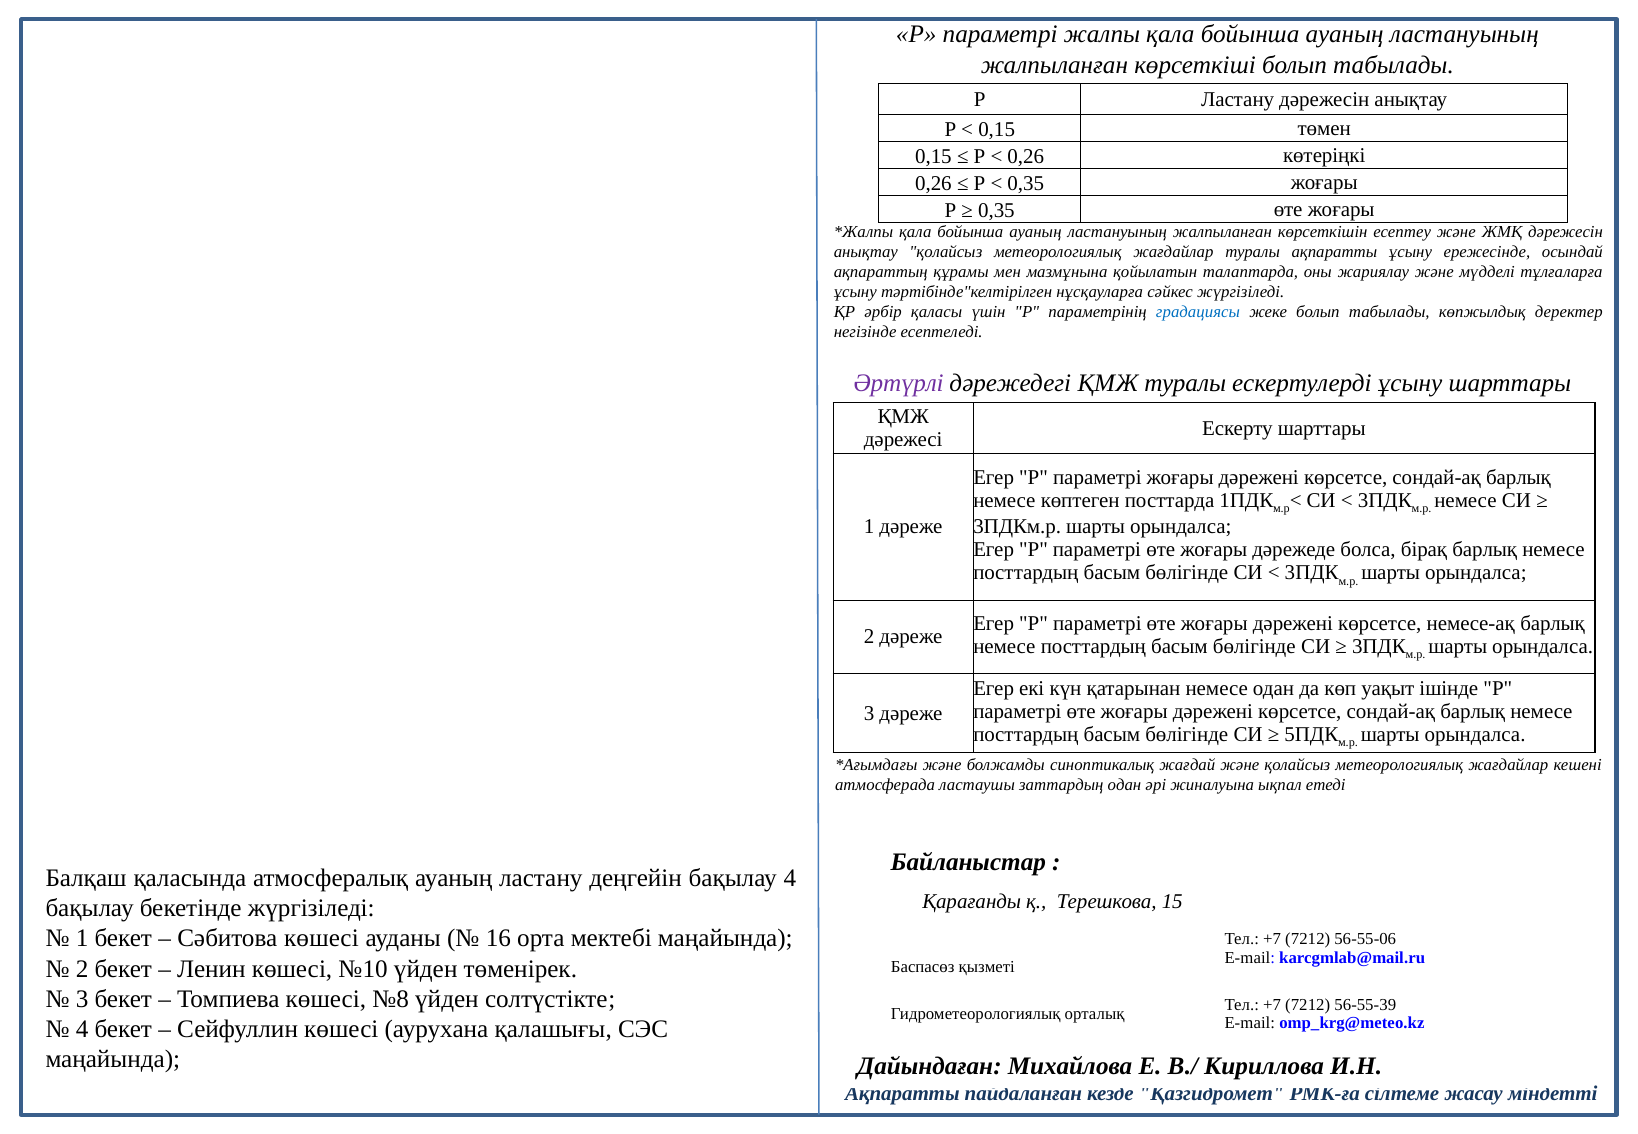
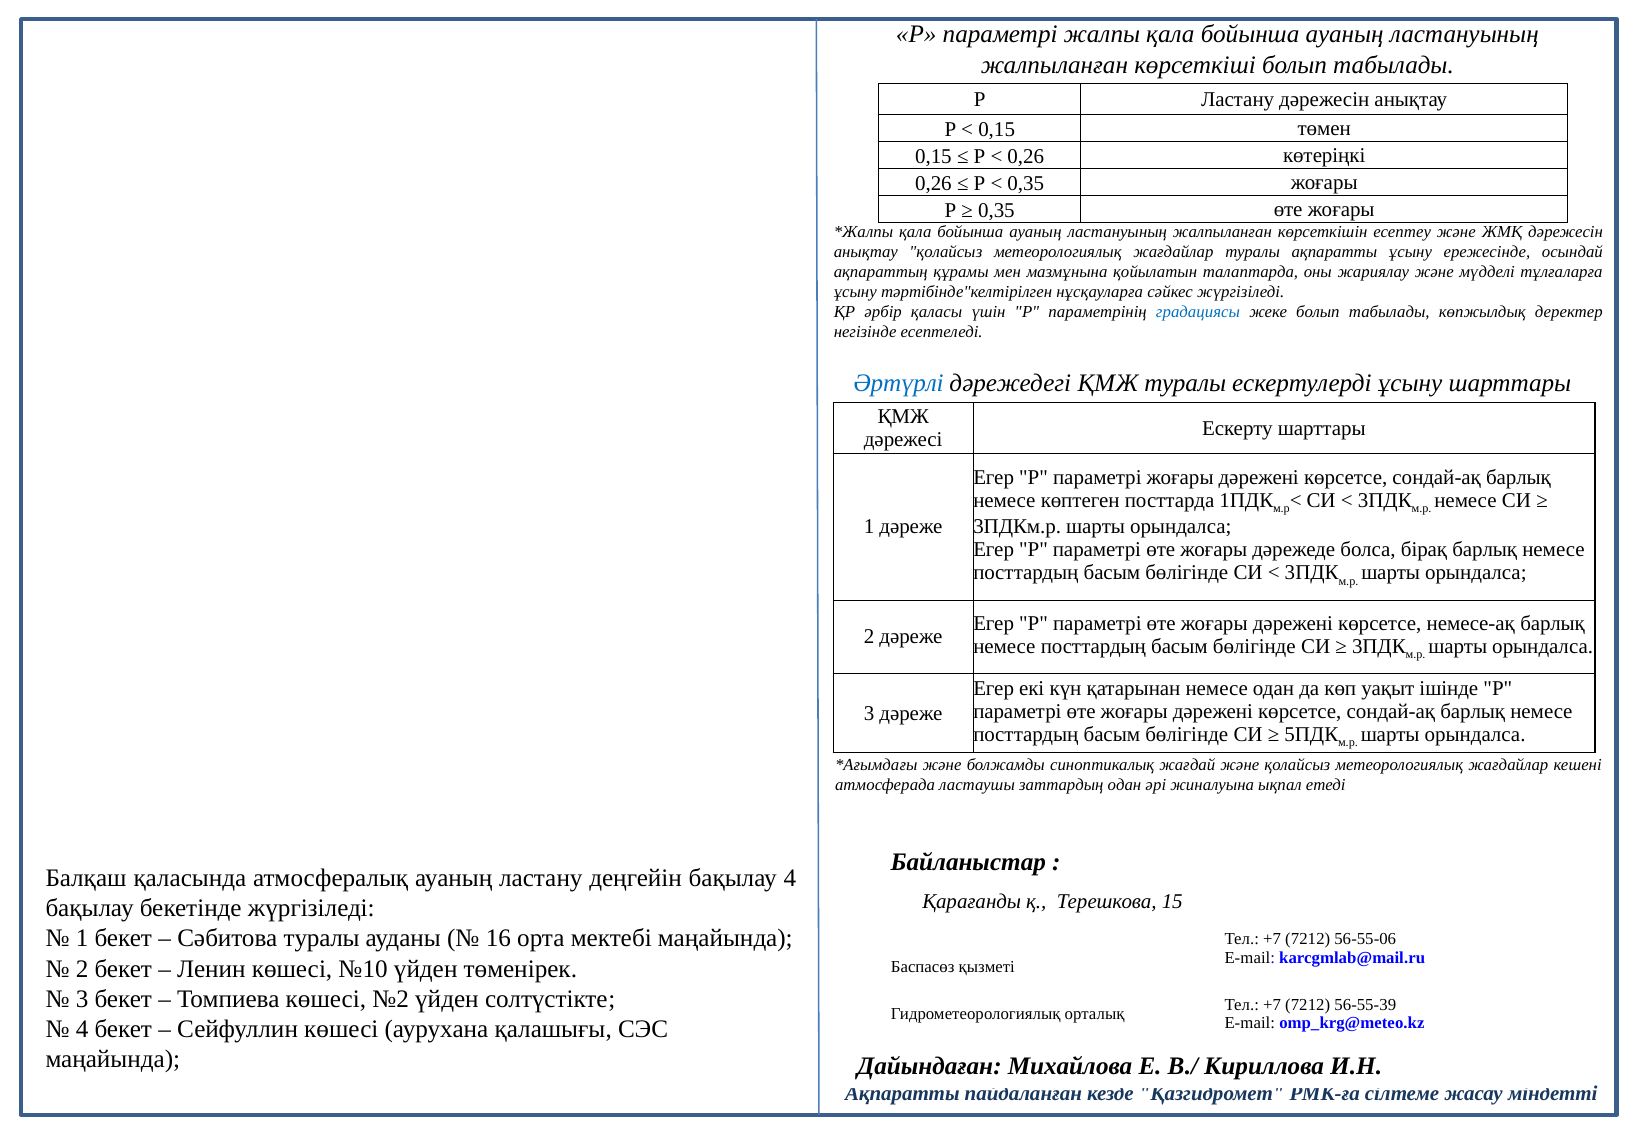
Әртүрлі colour: purple -> blue (898, 383)
Сәбитова көшесі: көшесі -> туралы (322, 938)
№8: №8 -> №2 (391, 999)
